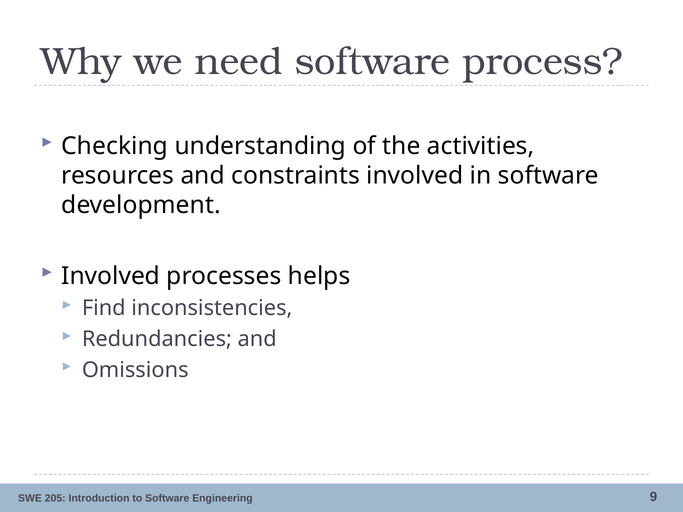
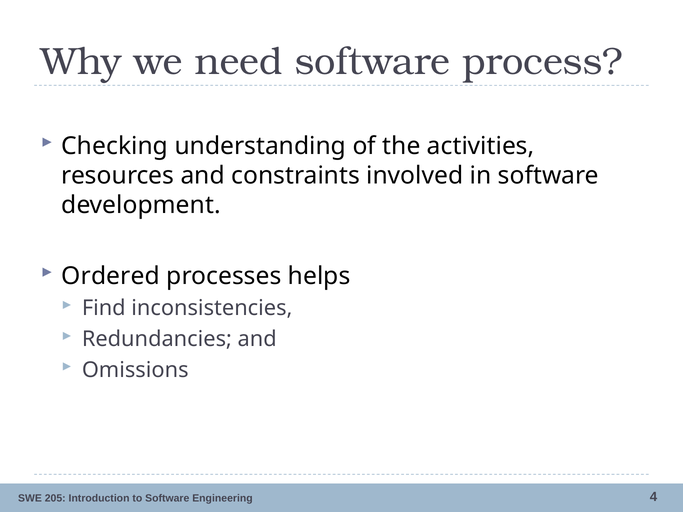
Involved: Involved -> Ordered (111, 276)
9: 9 -> 4 (654, 497)
